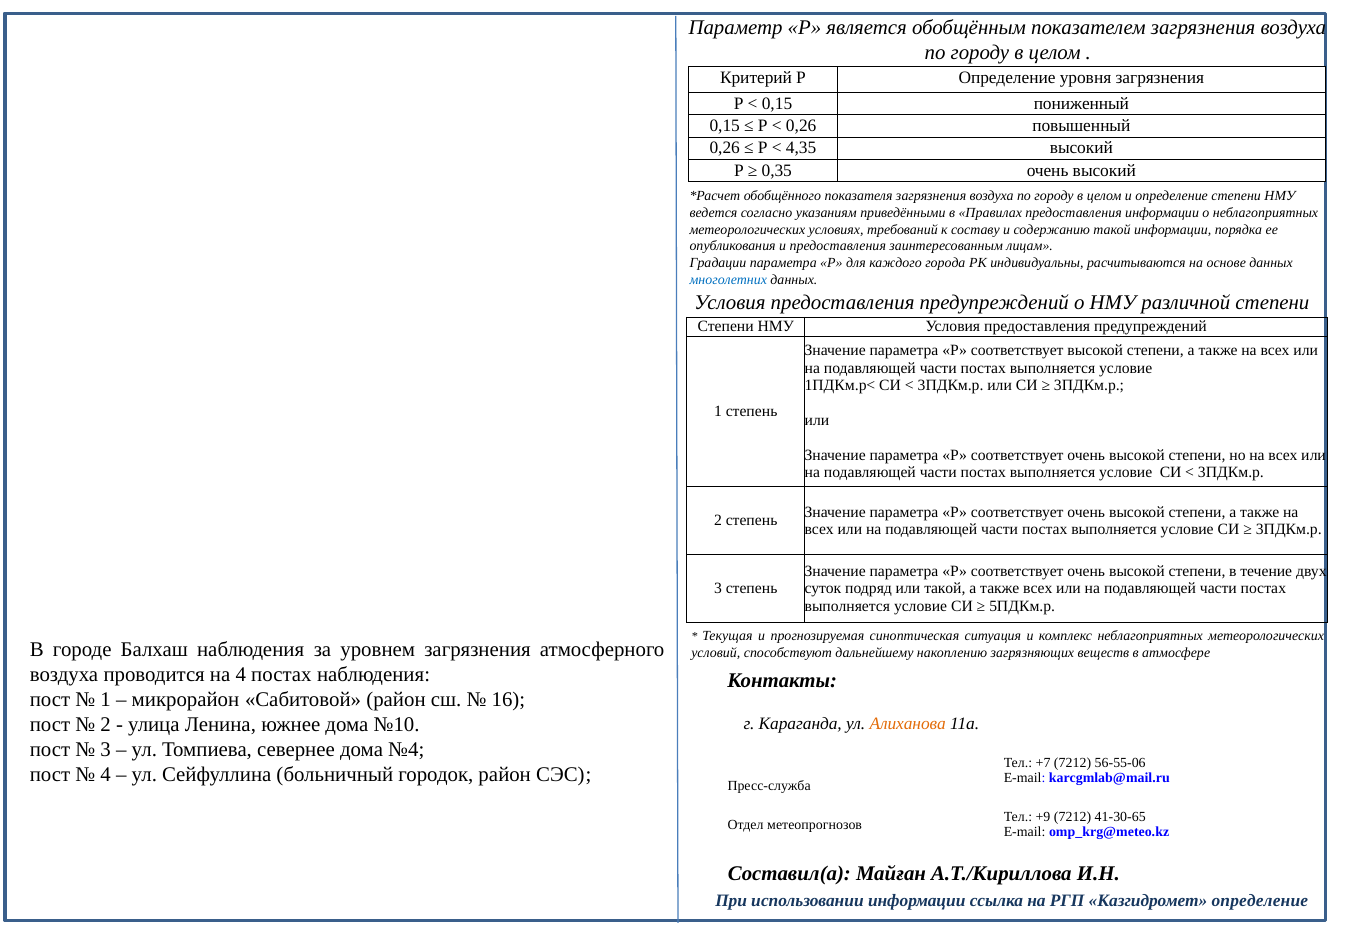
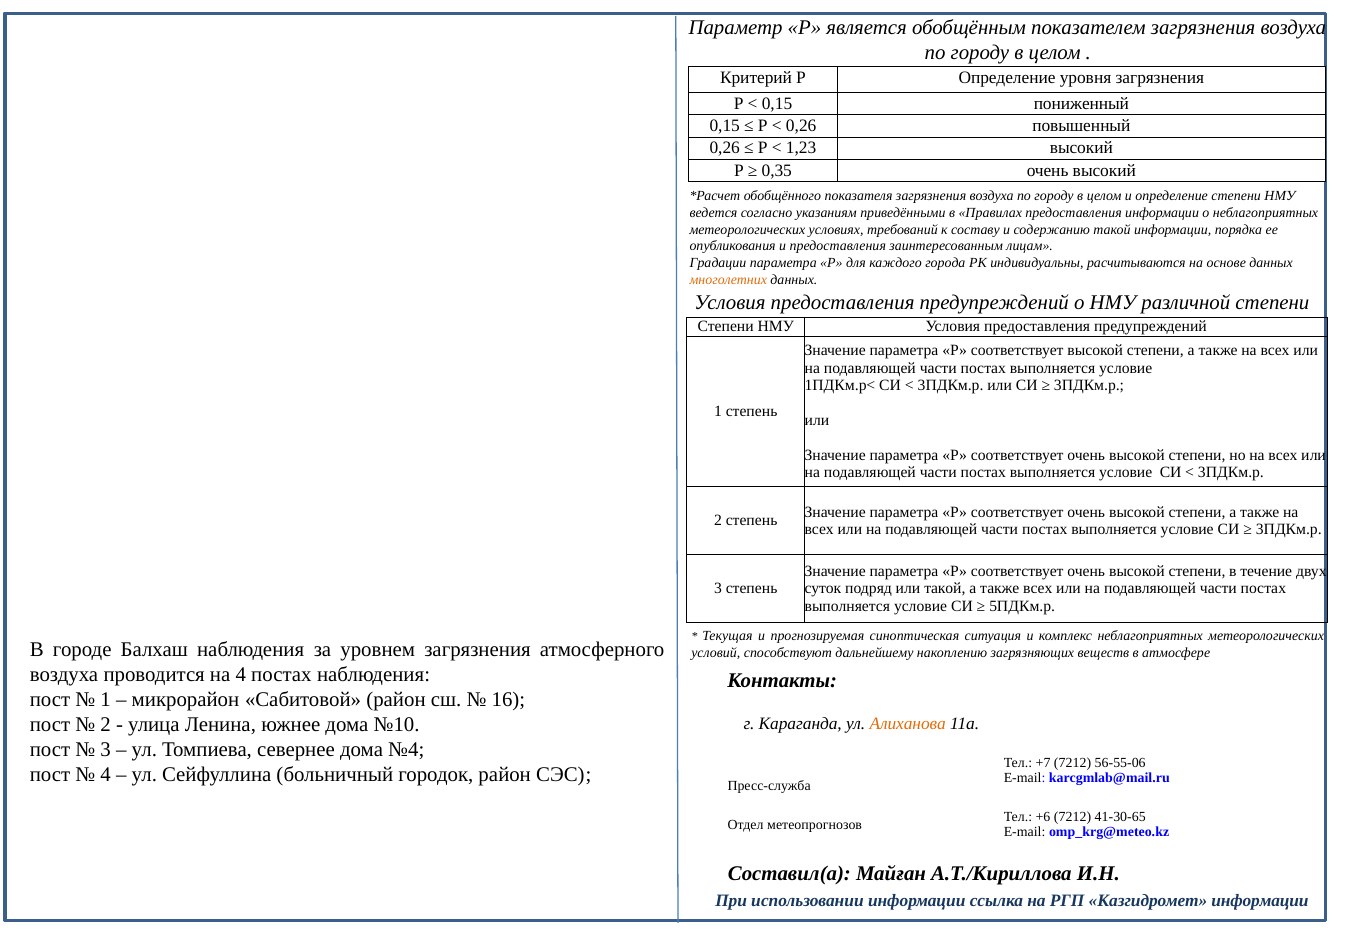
4,35: 4,35 -> 1,23 (801, 148)
многолетних colour: blue -> orange (728, 280)
+9: +9 -> +6 (1043, 816)
Казгидромет определение: определение -> информации (1260, 900)
